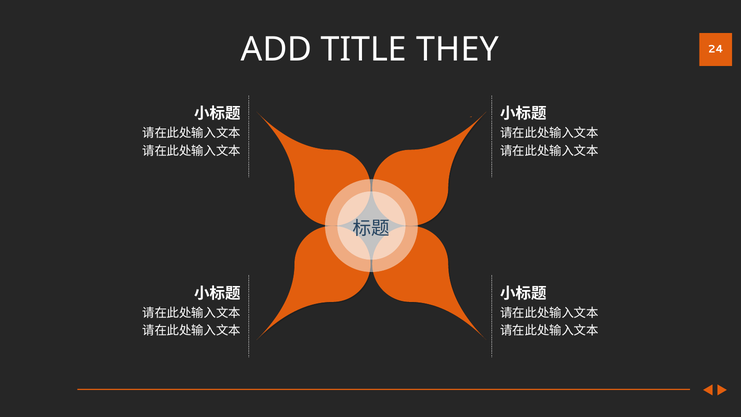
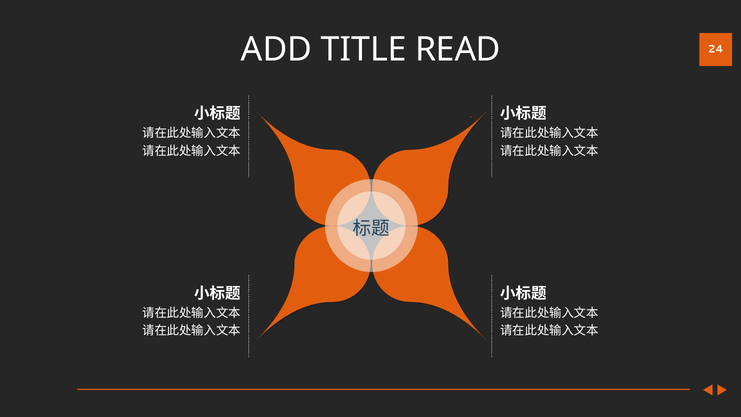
THEY: THEY -> READ (458, 49)
